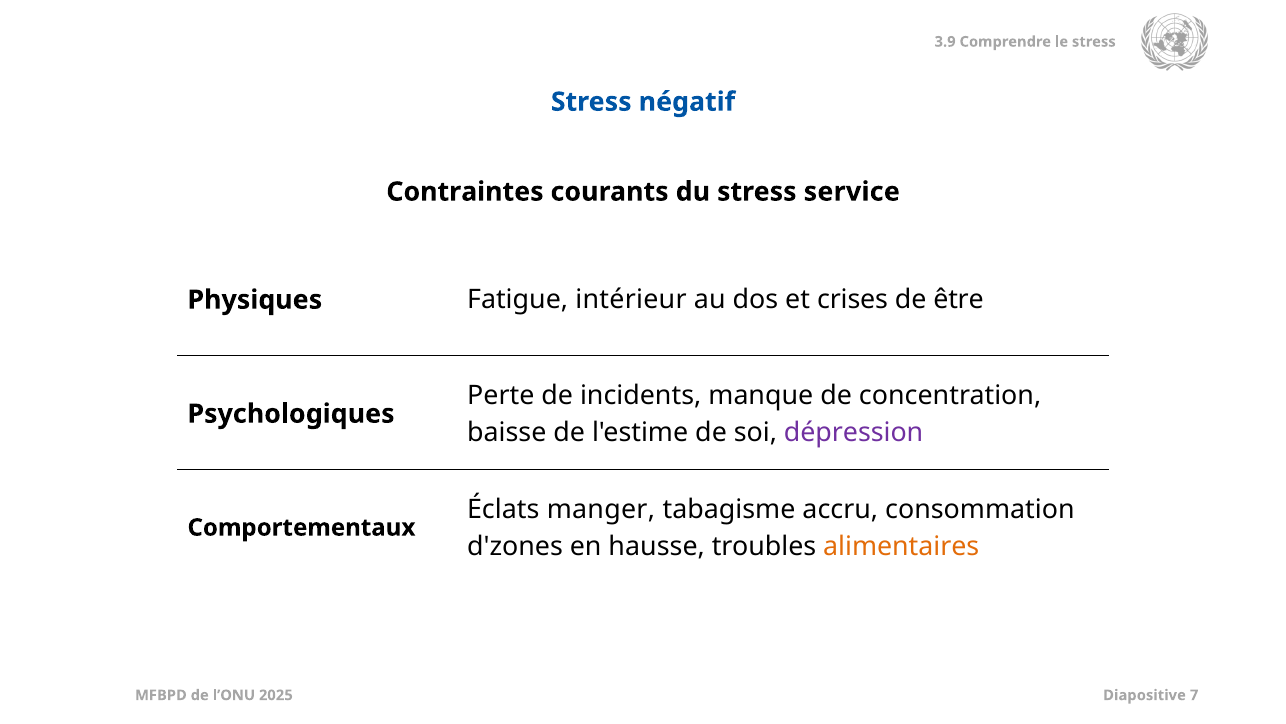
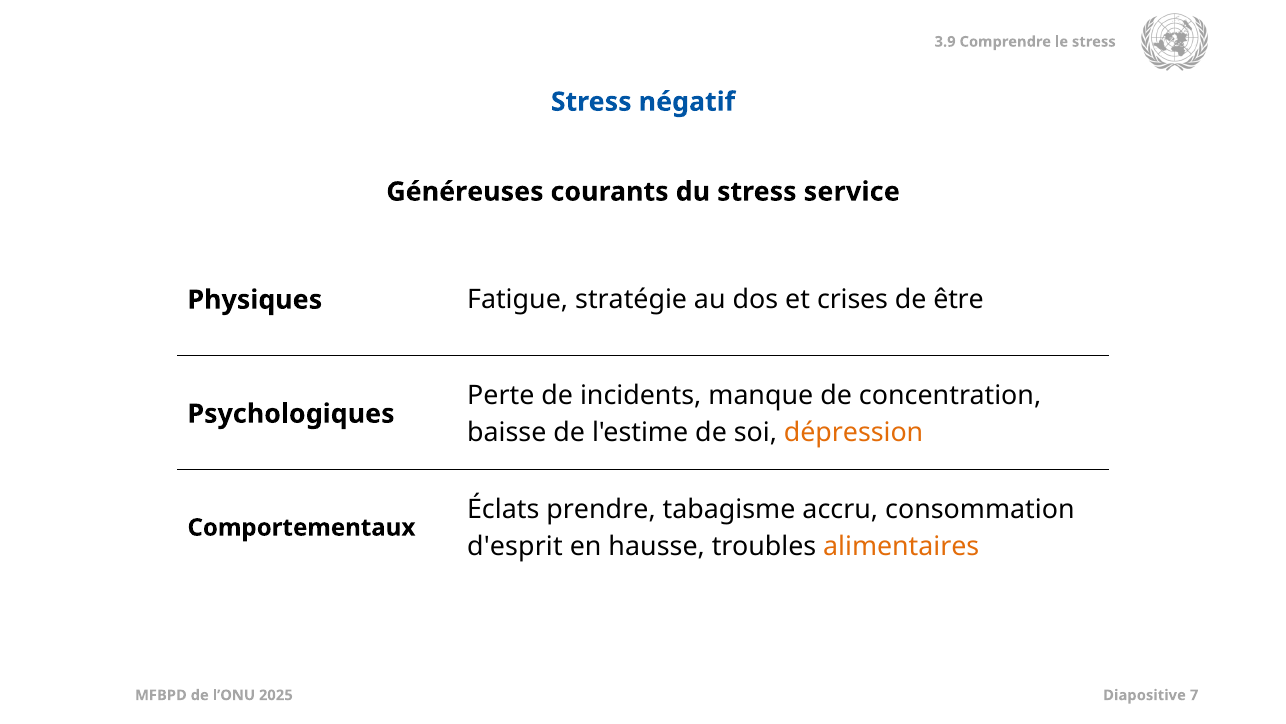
Contraintes: Contraintes -> Généreuses (465, 192)
intérieur: intérieur -> stratégie (631, 300)
dépression colour: purple -> orange (854, 432)
manger: manger -> prendre (601, 509)
d'zones: d'zones -> d'esprit (515, 546)
